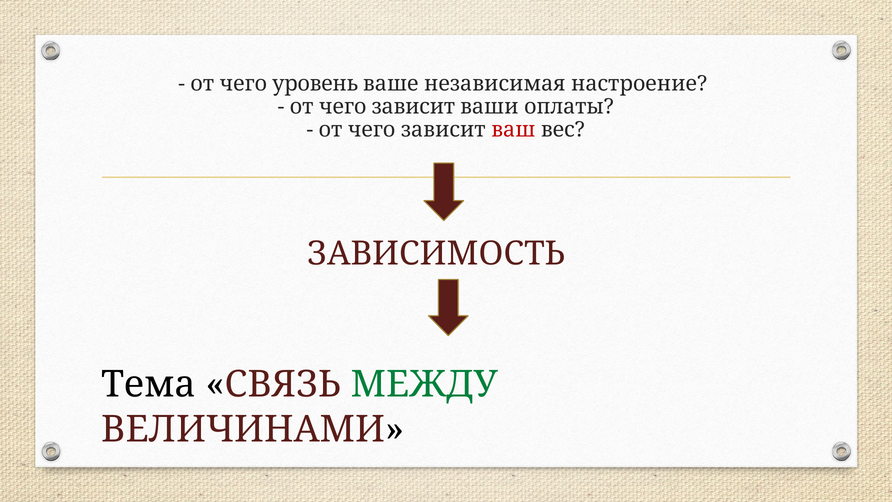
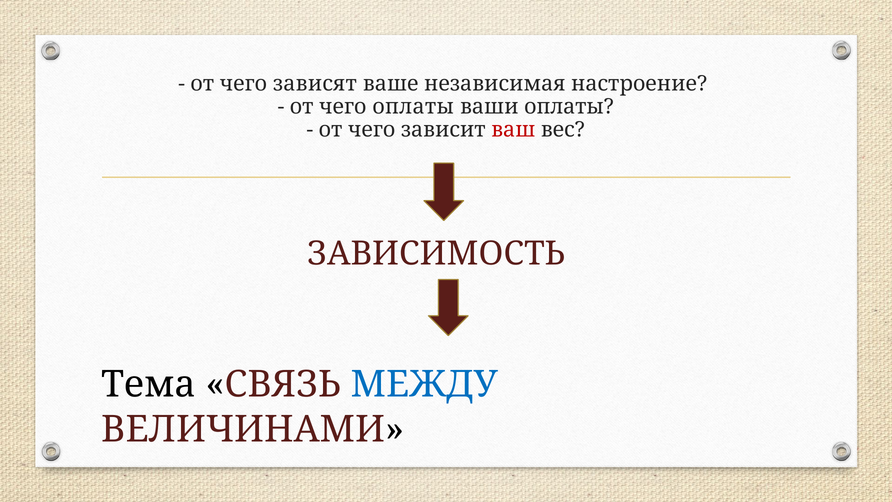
уровень: уровень -> зависят (315, 84)
зависит: зависит -> оплаты (413, 107)
МЕЖДУ colour: green -> blue (424, 384)
